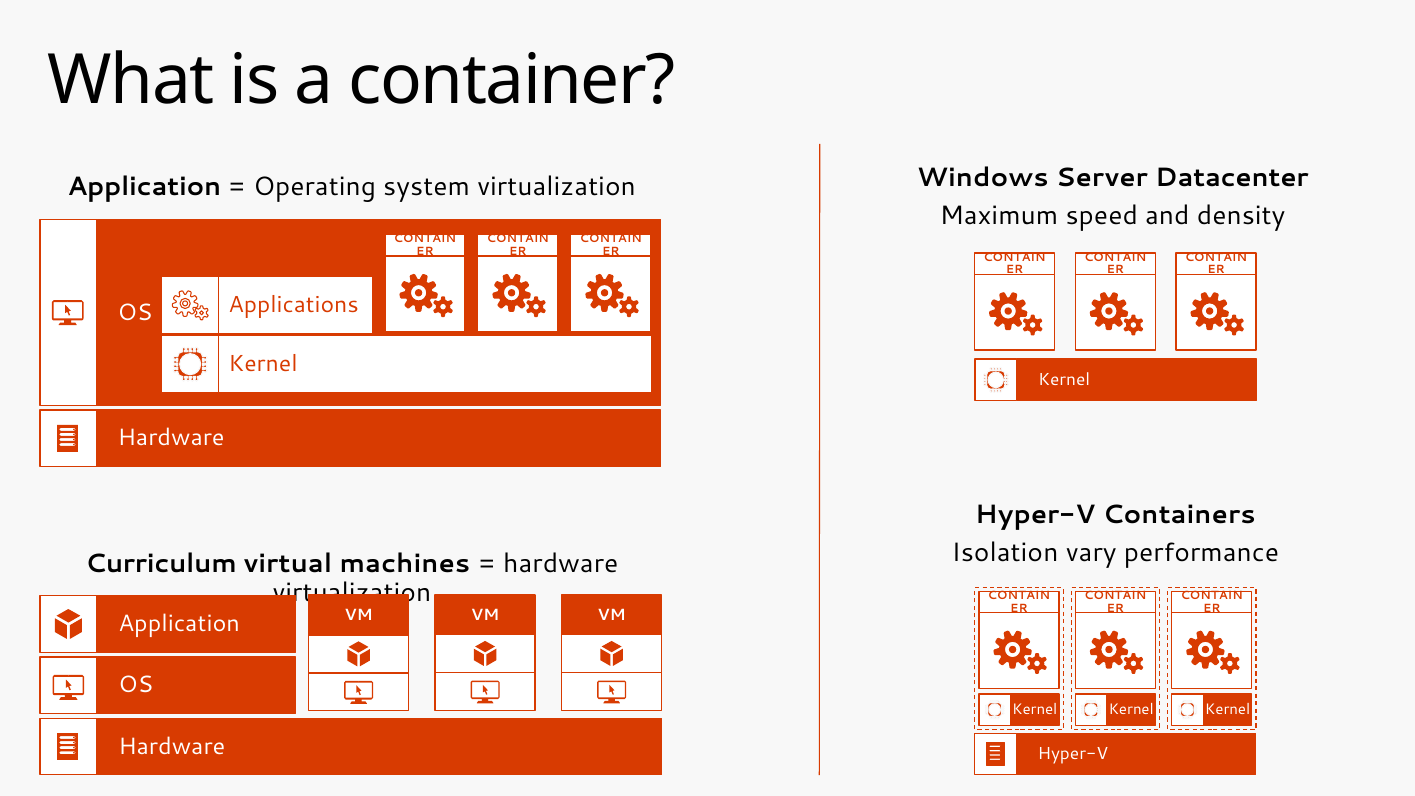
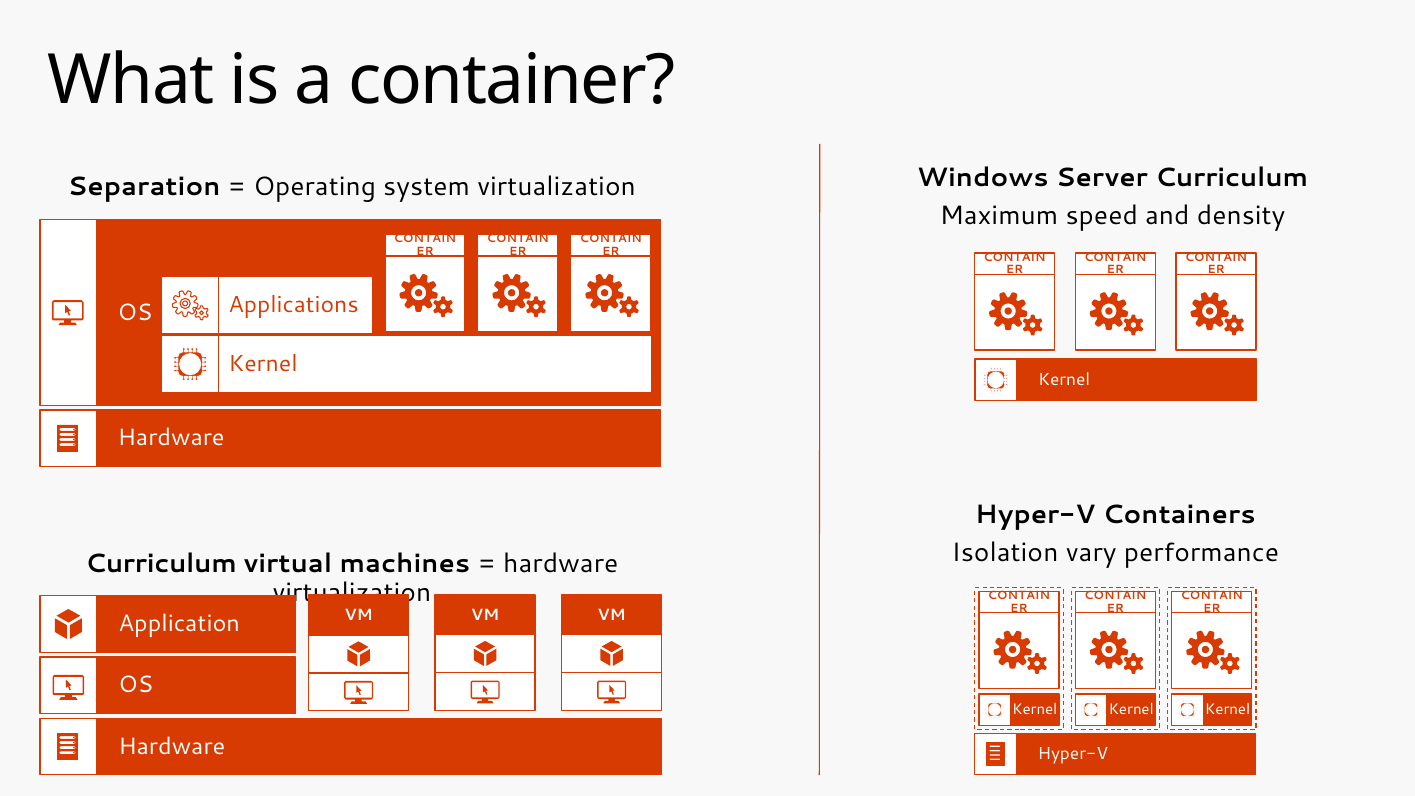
Server Datacenter: Datacenter -> Curriculum (1232, 178)
Application: Application -> Separation (144, 187)
